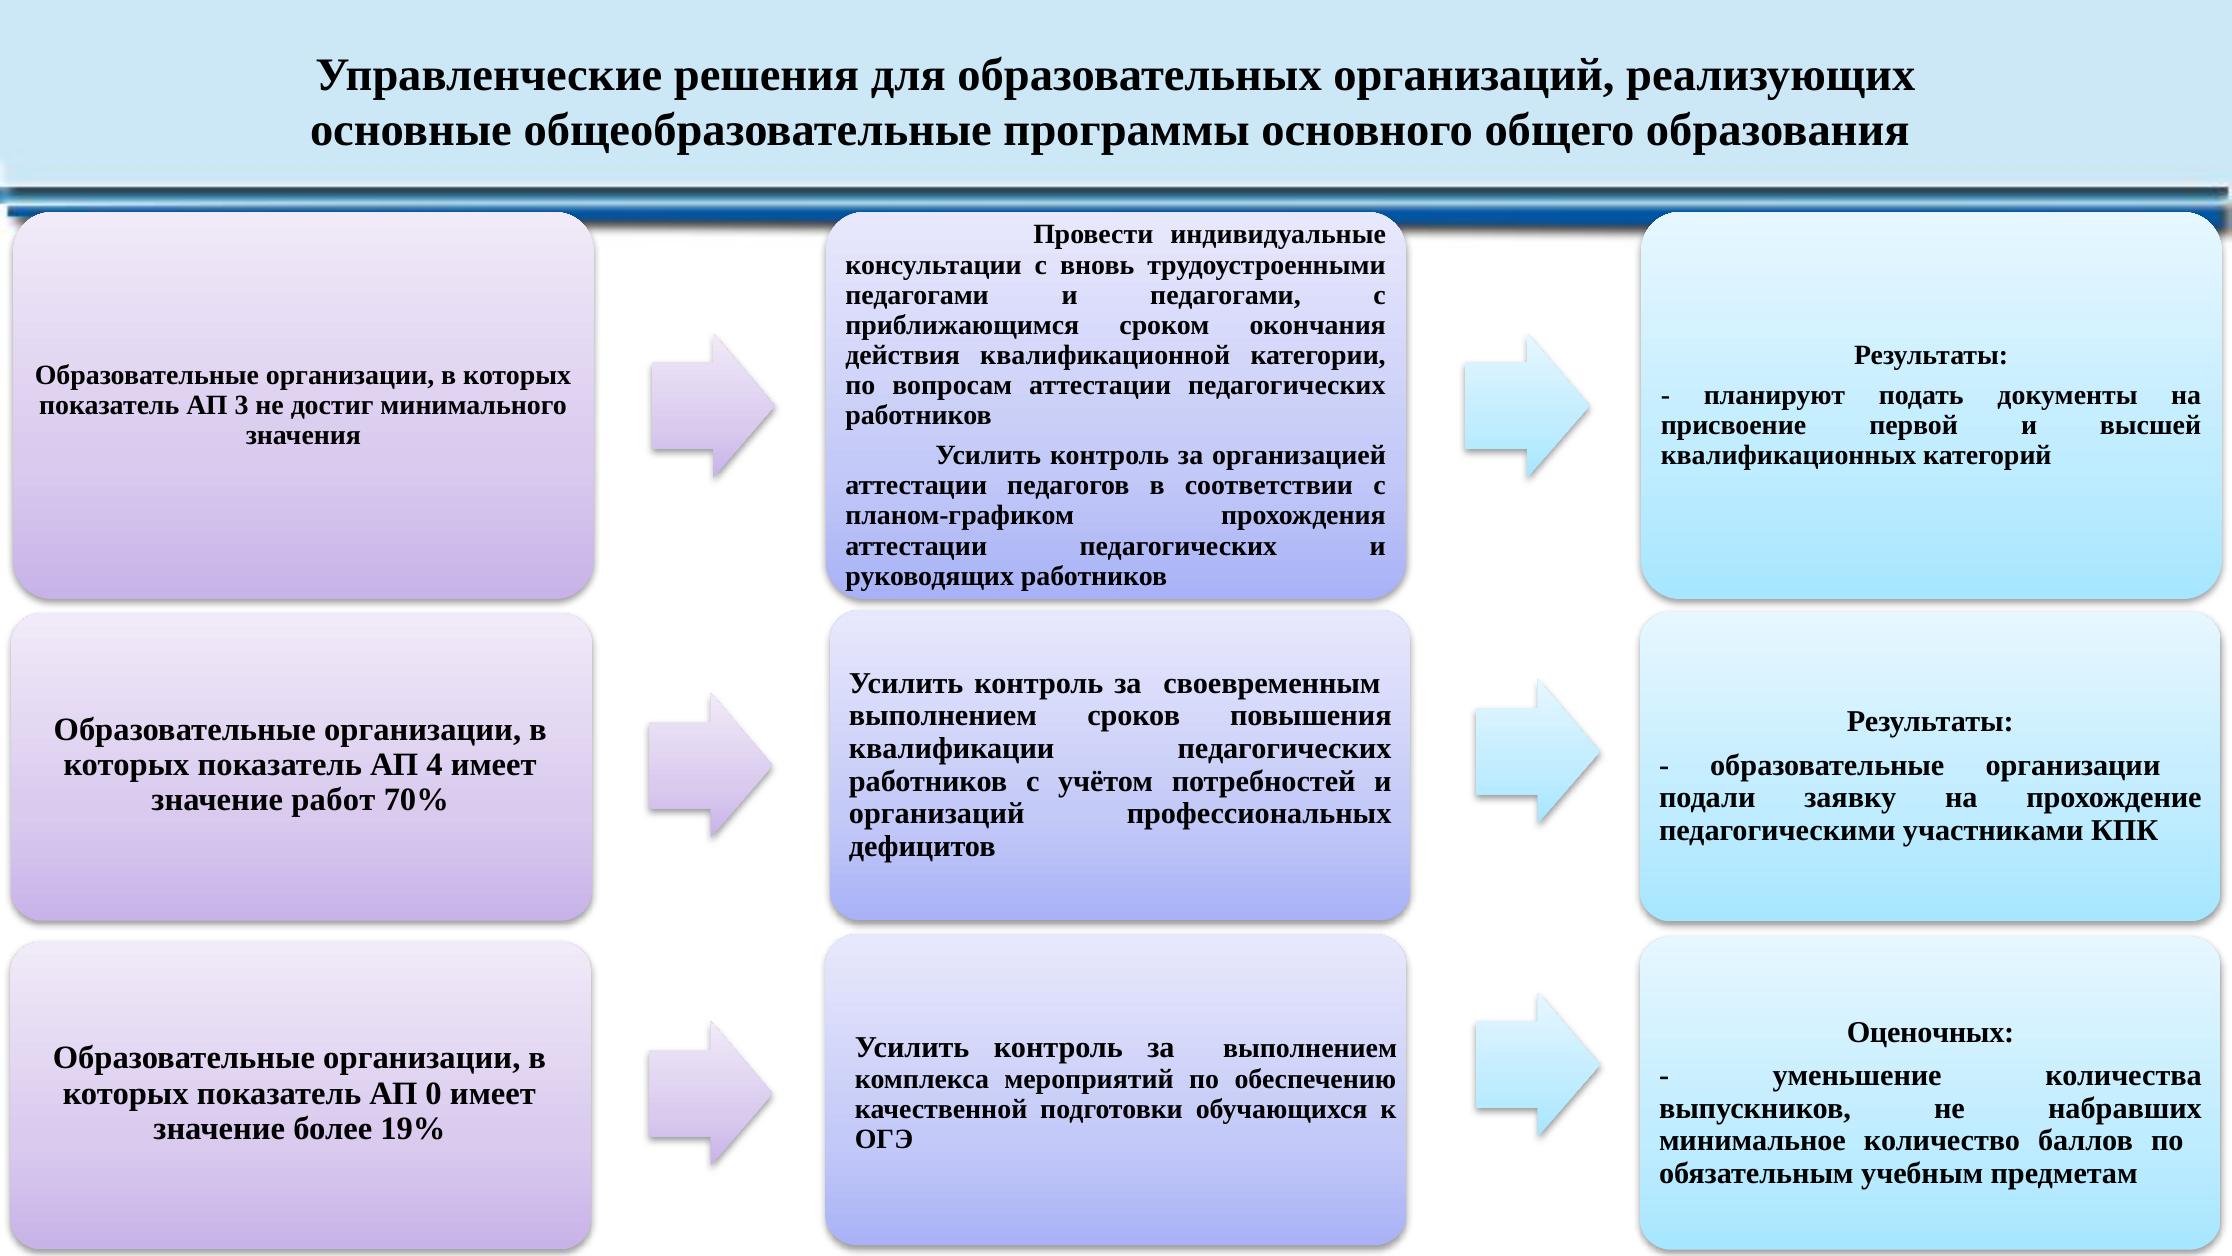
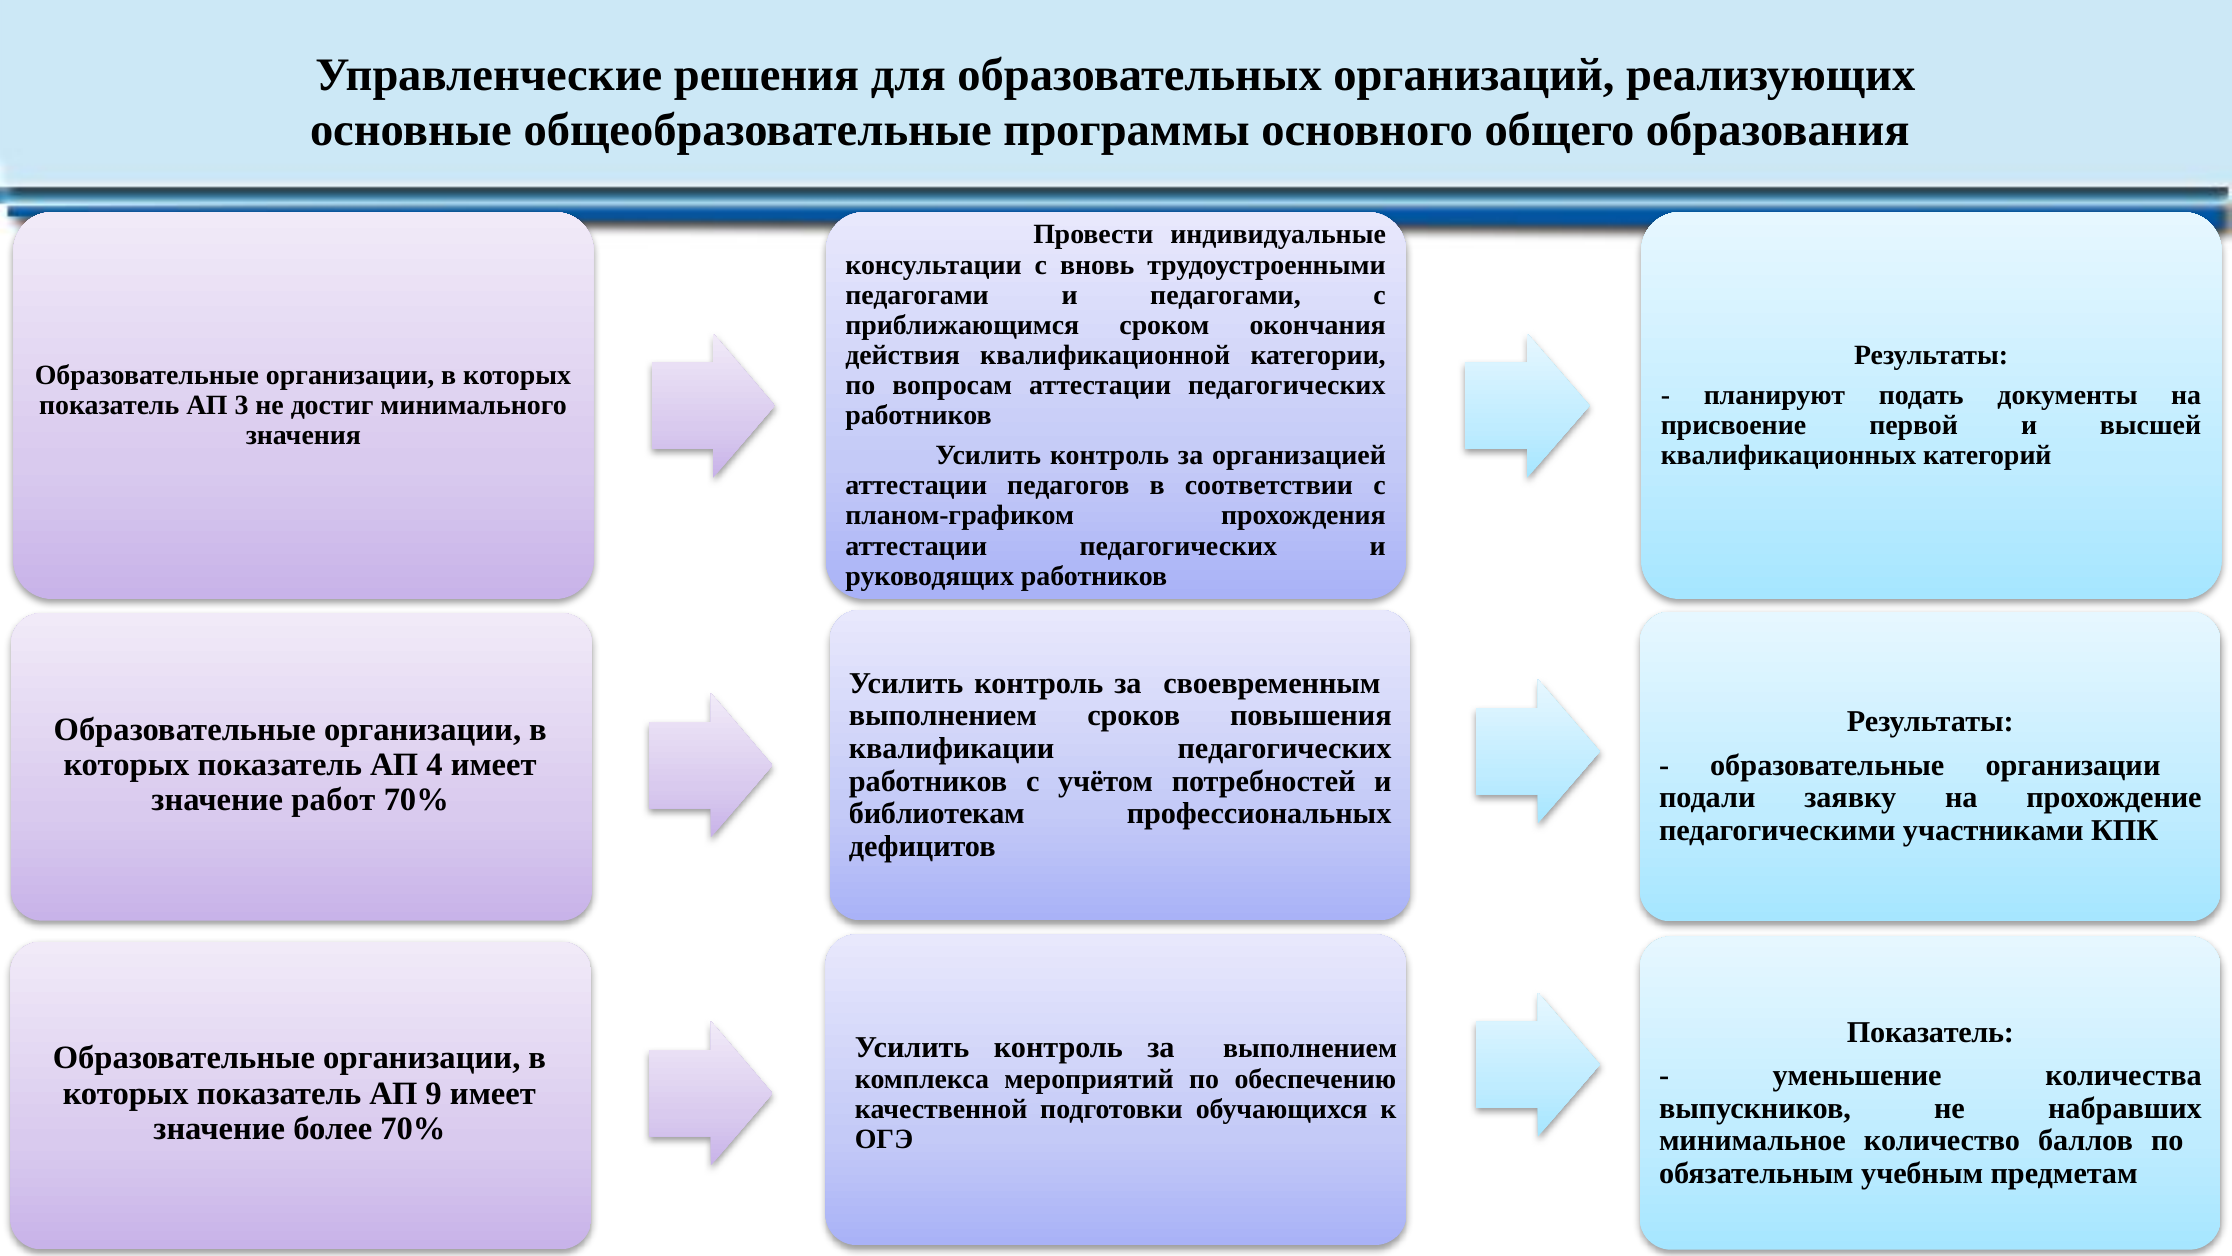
организаций: организаций -> библиотекам (937, 814)
Оценочных: Оценочных -> Показатель (1930, 1032)
0: 0 -> 9 (434, 1093)
более 19%: 19% -> 70% (413, 1128)
